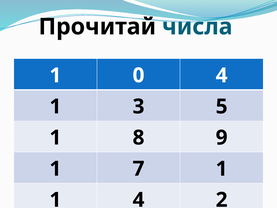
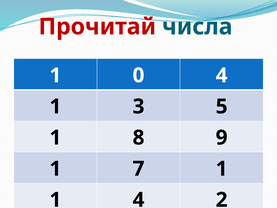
Прочитай colour: black -> red (97, 27)
